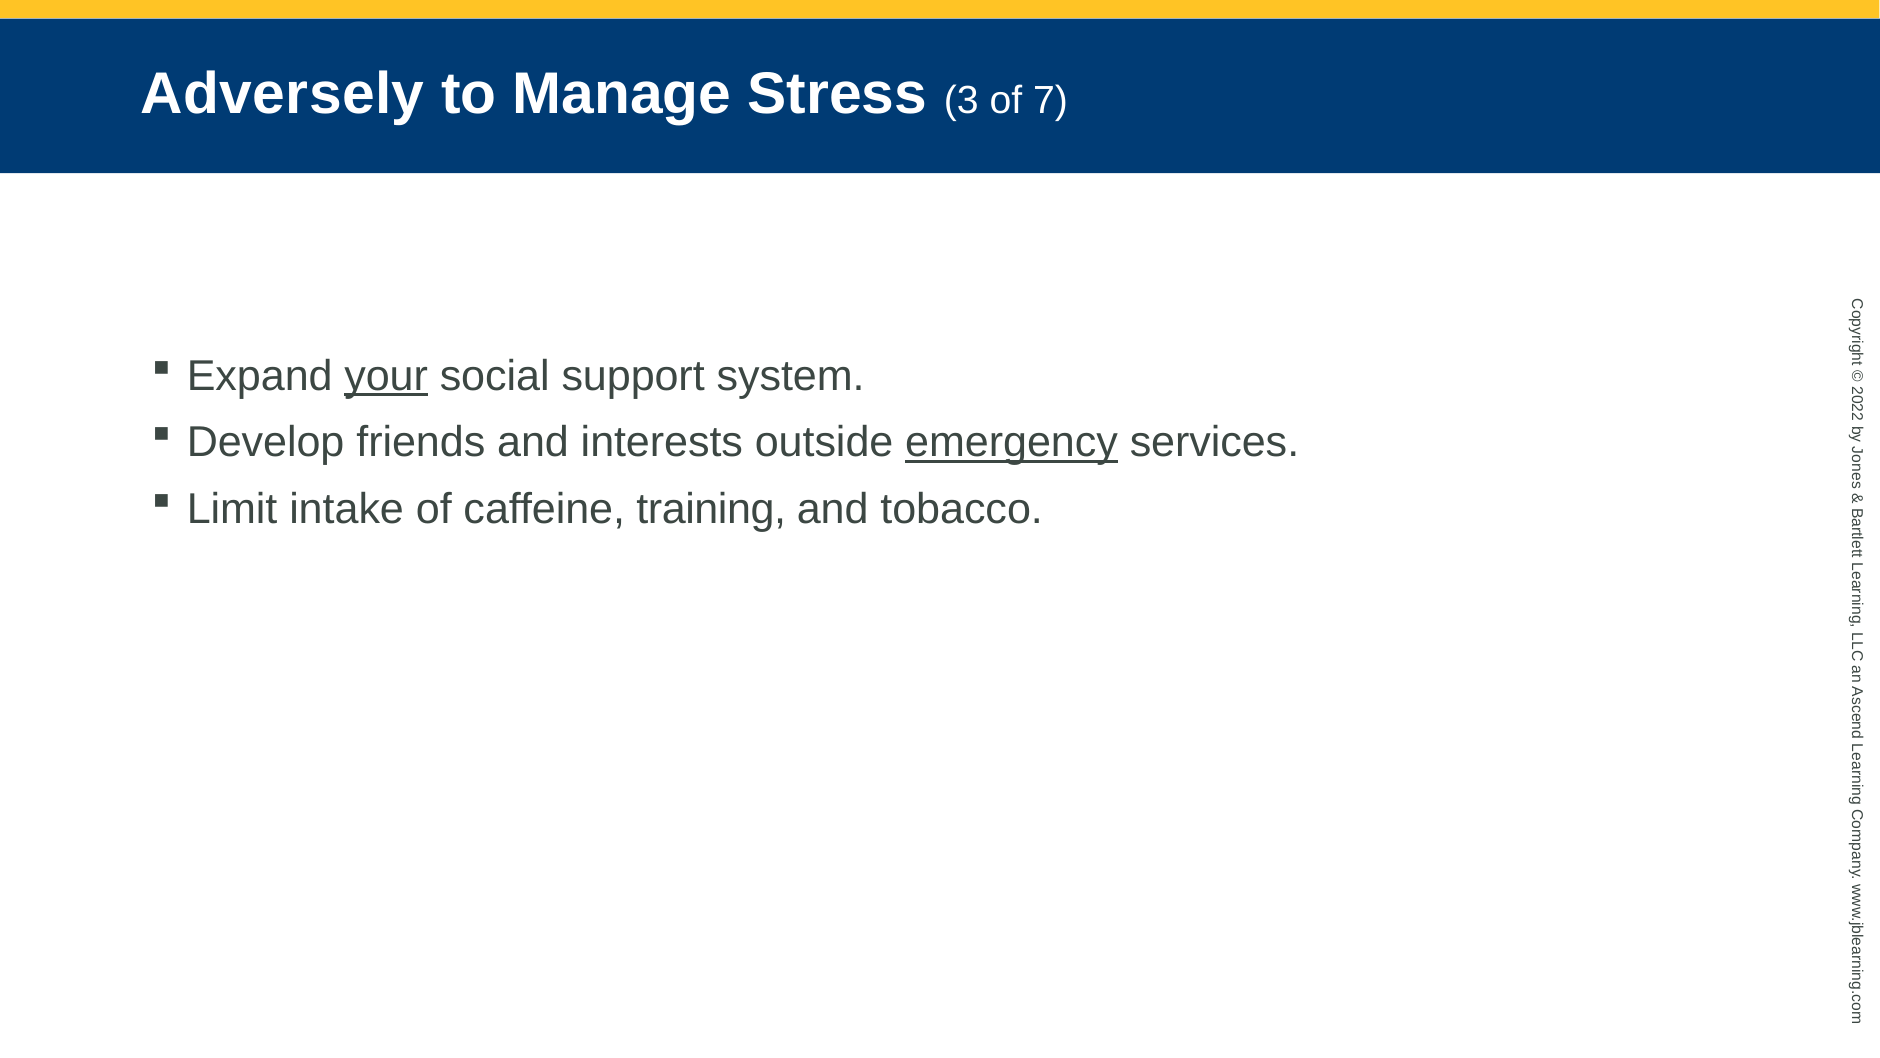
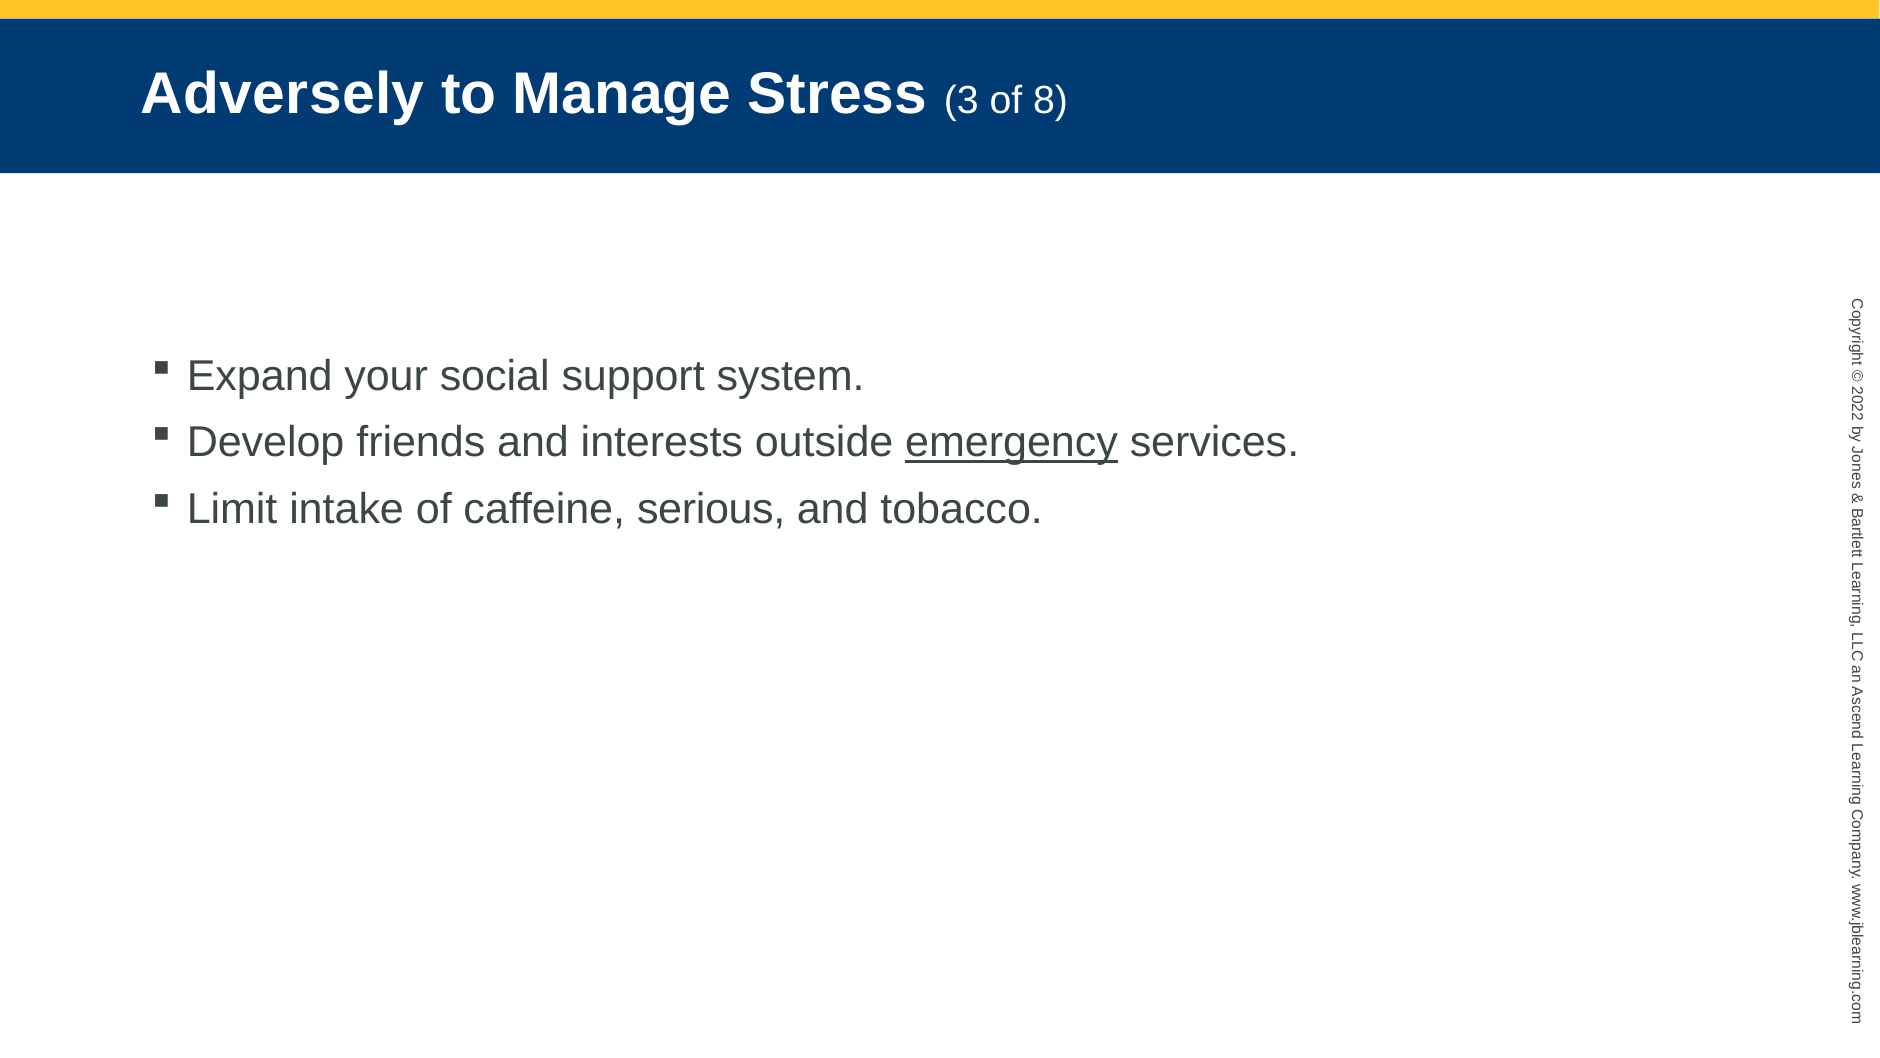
7: 7 -> 8 (1051, 101)
your underline: present -> none (386, 376)
training: training -> serious (711, 509)
